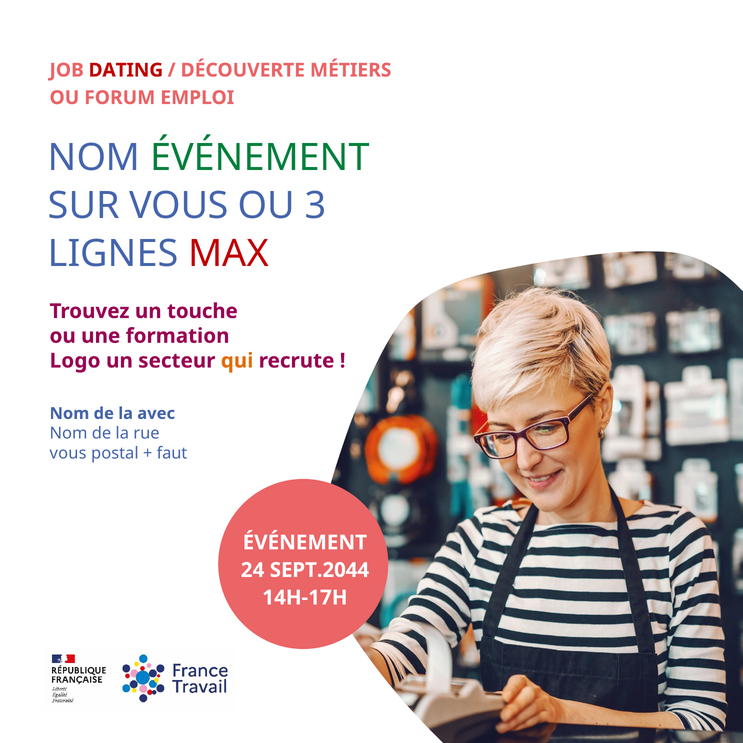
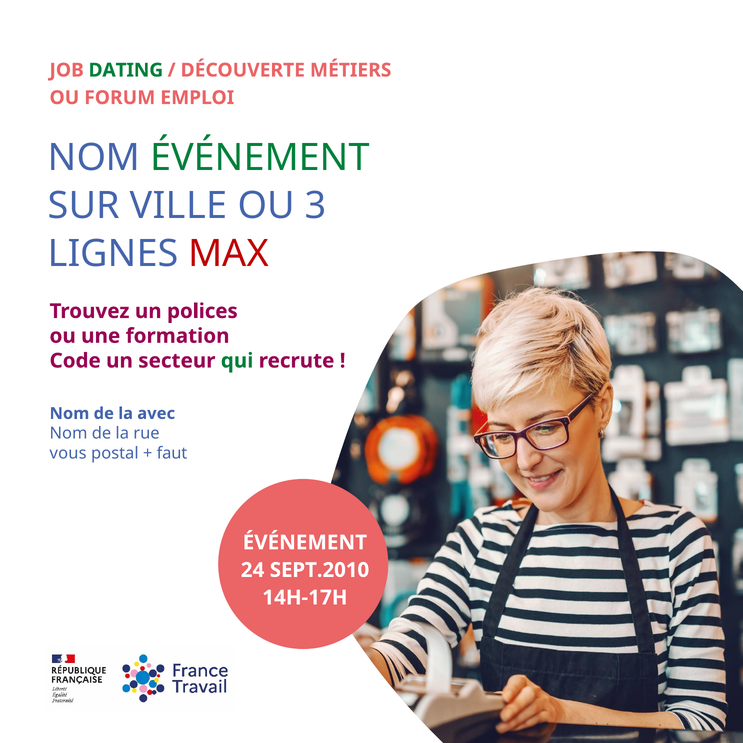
DATING colour: red -> green (126, 70)
SUR VOUS: VOUS -> VILLE (179, 206)
touche: touche -> polices (202, 311)
Logo: Logo -> Code (75, 361)
qui colour: orange -> green (237, 361)
SEPT.2044: SEPT.2044 -> SEPT.2010 (319, 570)
